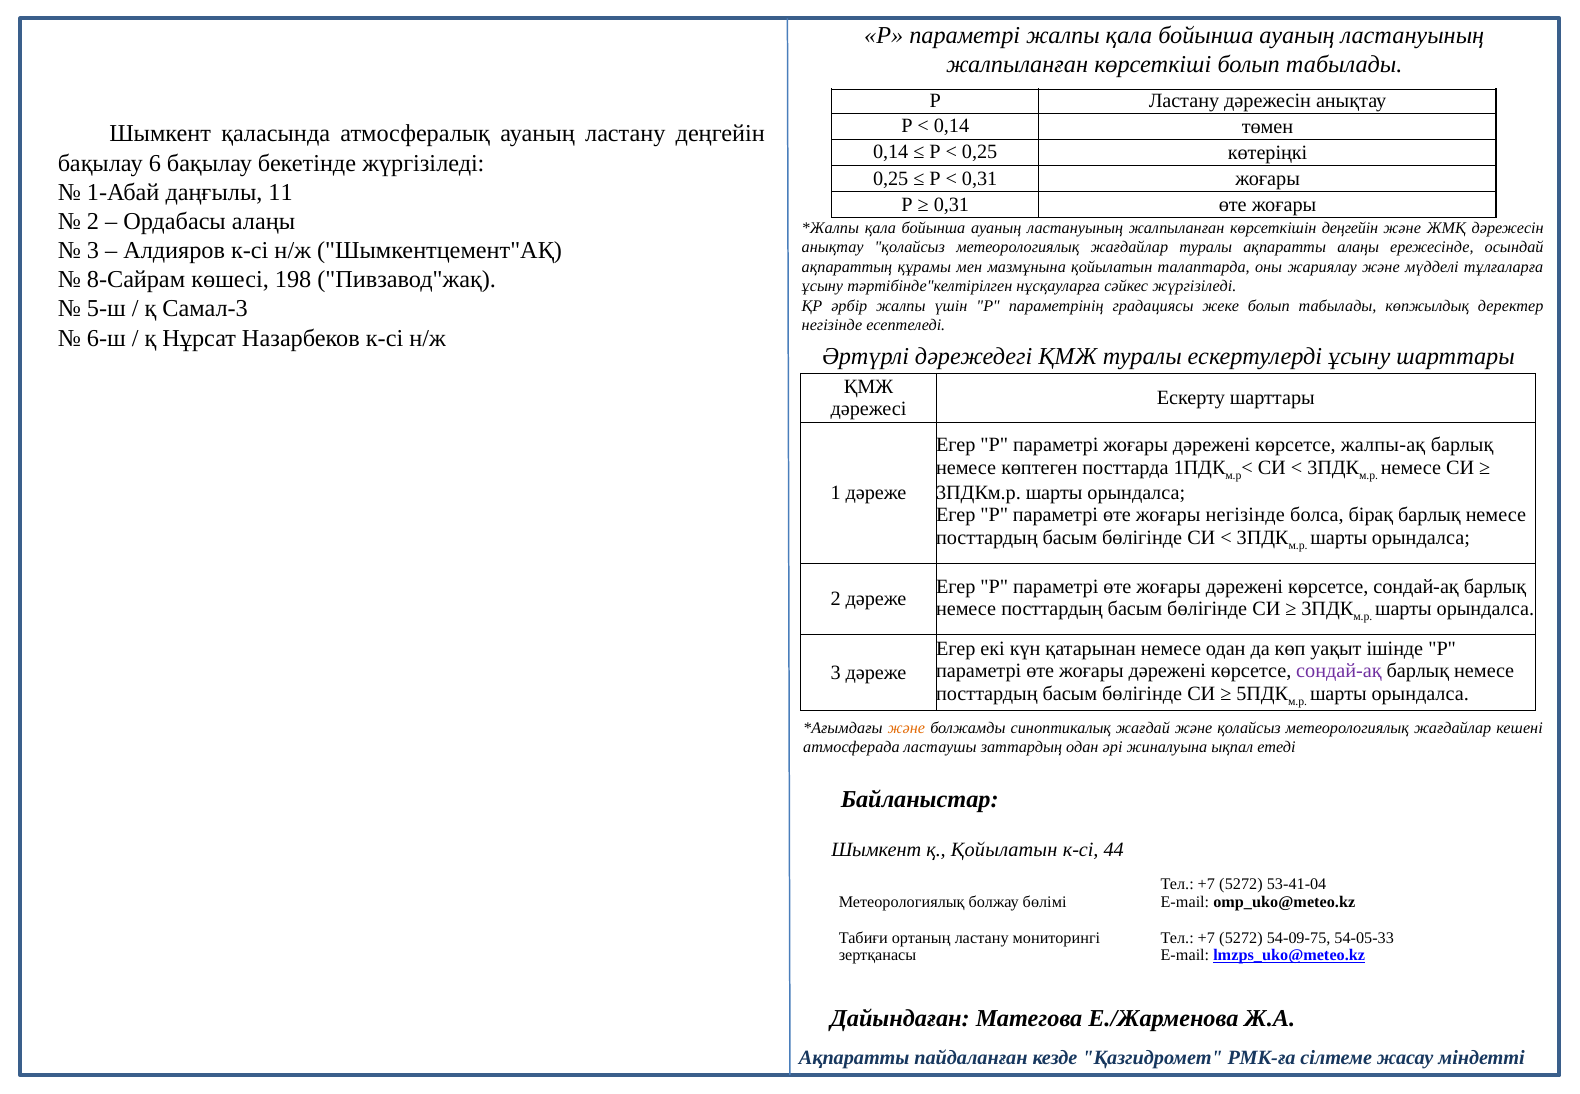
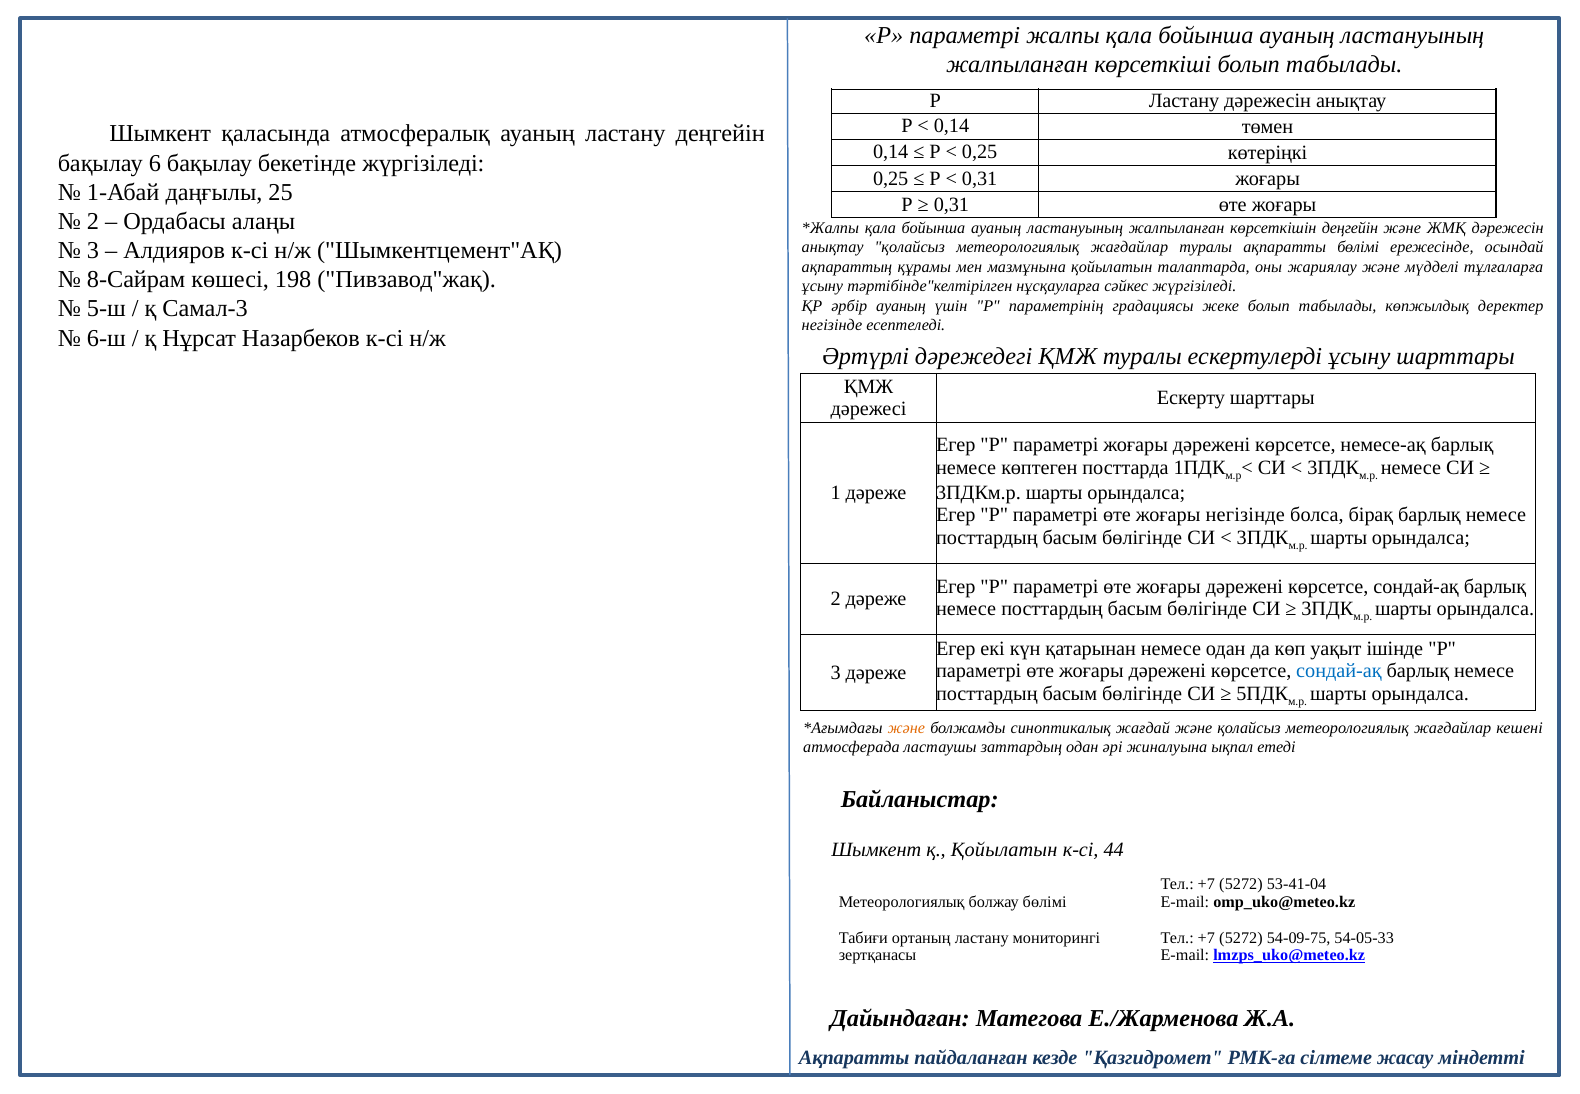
11: 11 -> 25 (281, 192)
ақпаратты алаңы: алаңы -> бөлімі (1358, 247)
әрбір жалпы: жалпы -> ауаның (901, 306)
жалпы-ақ: жалпы-ақ -> немесе-ақ (1383, 445)
сондай-ақ colour: purple -> blue (1339, 671)
